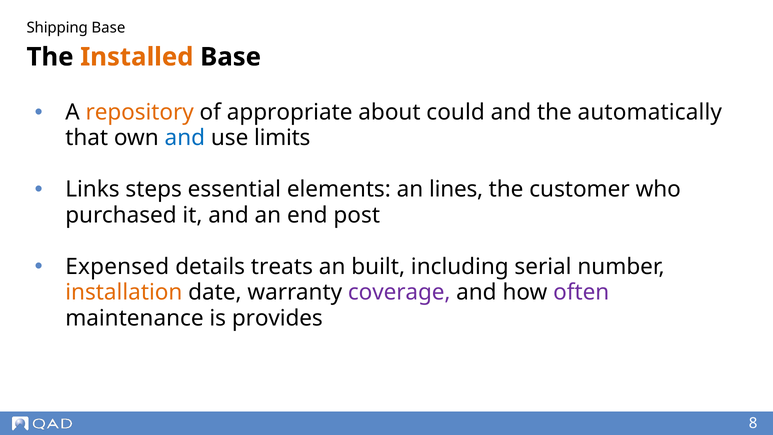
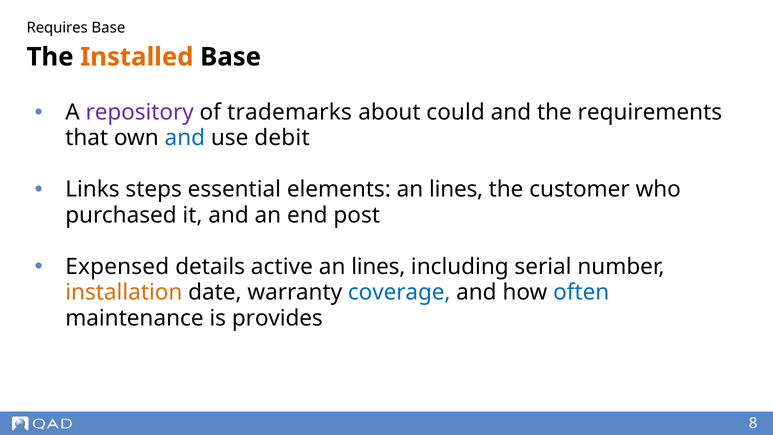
Shipping: Shipping -> Requires (57, 28)
repository colour: orange -> purple (140, 112)
appropriate: appropriate -> trademarks (290, 112)
automatically: automatically -> requirements (650, 112)
limits: limits -> debit (282, 138)
treats: treats -> active (282, 267)
built: built -> lines (378, 267)
coverage colour: purple -> blue (399, 292)
often colour: purple -> blue (581, 292)
